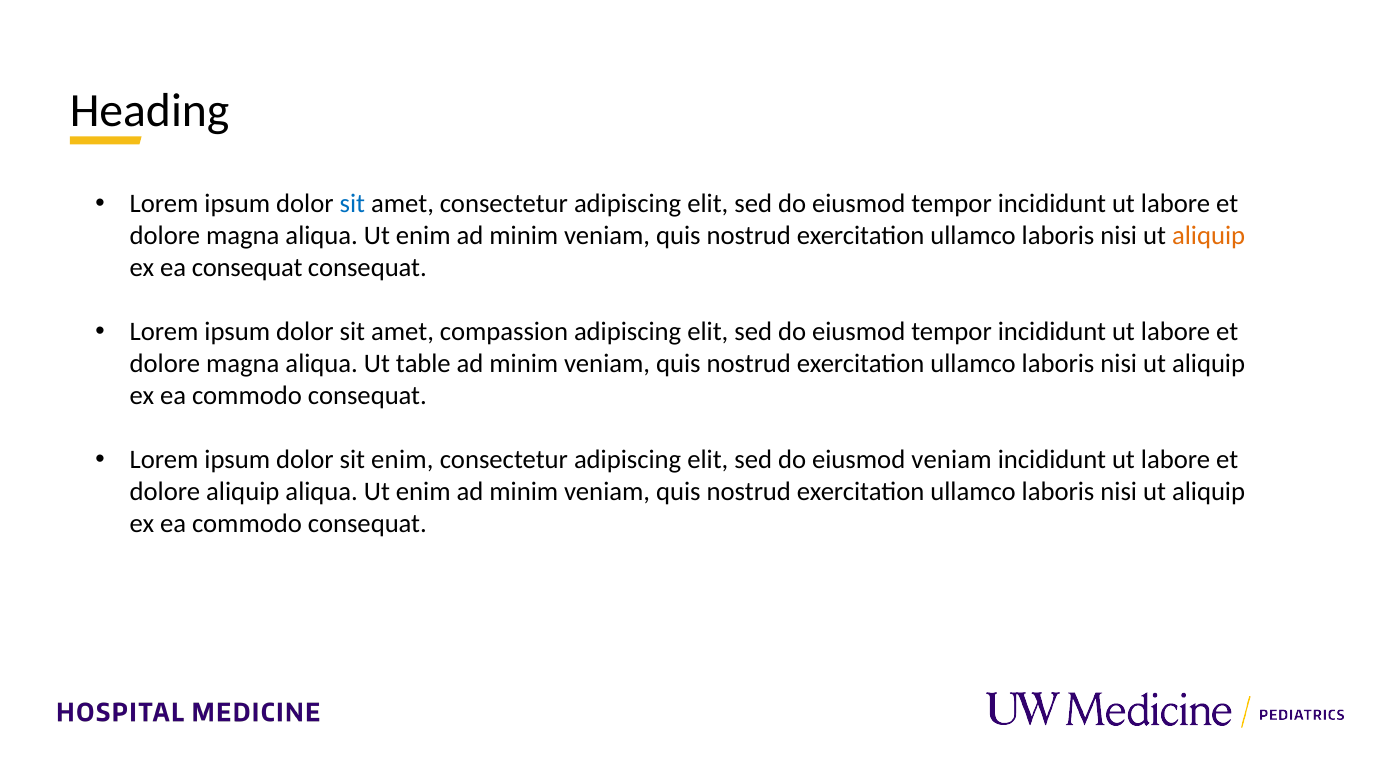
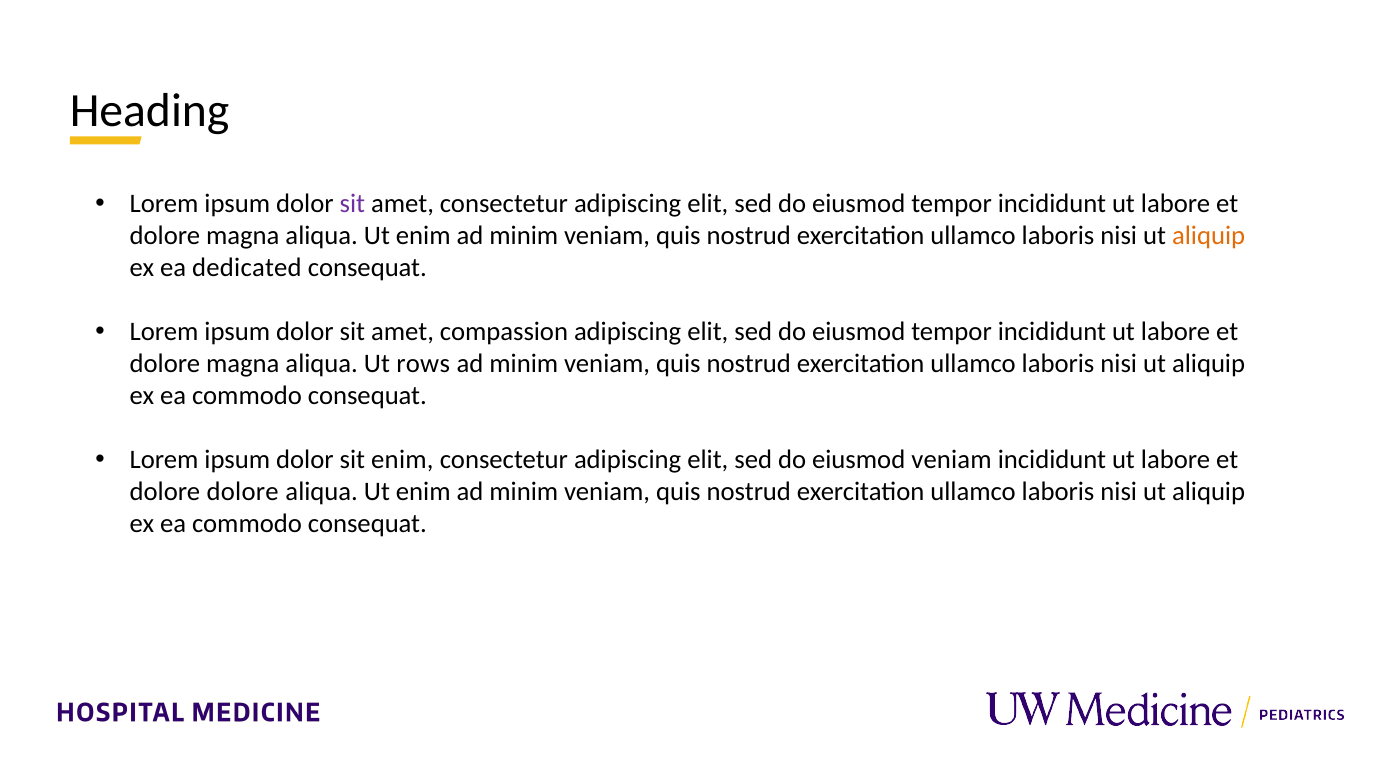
sit colour: blue -> purple (352, 204)
ea consequat: consequat -> dedicated (247, 268)
table: table -> rows (423, 364)
dolore aliquip: aliquip -> dolore (243, 492)
